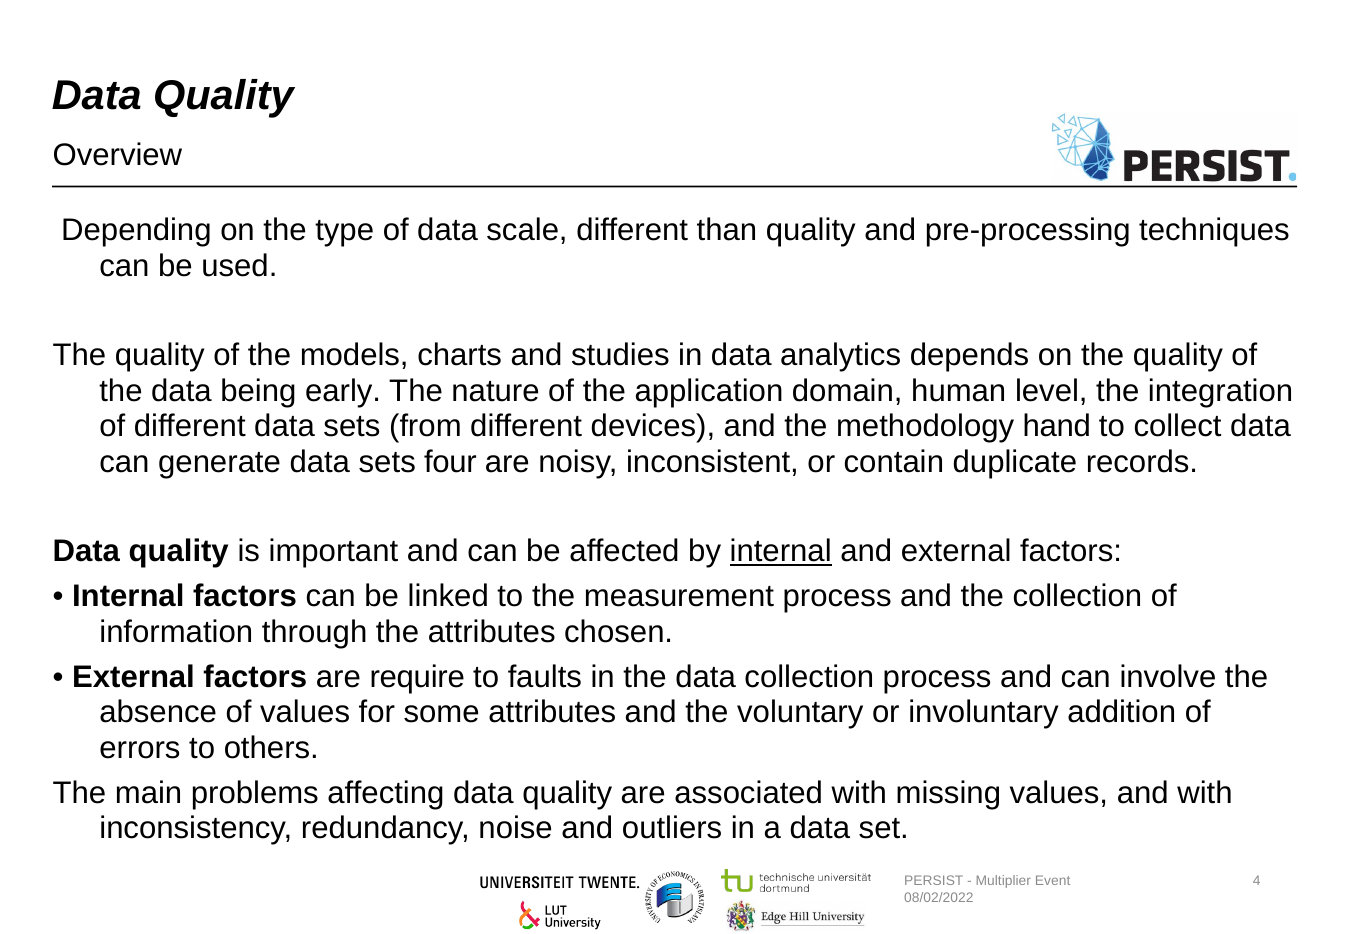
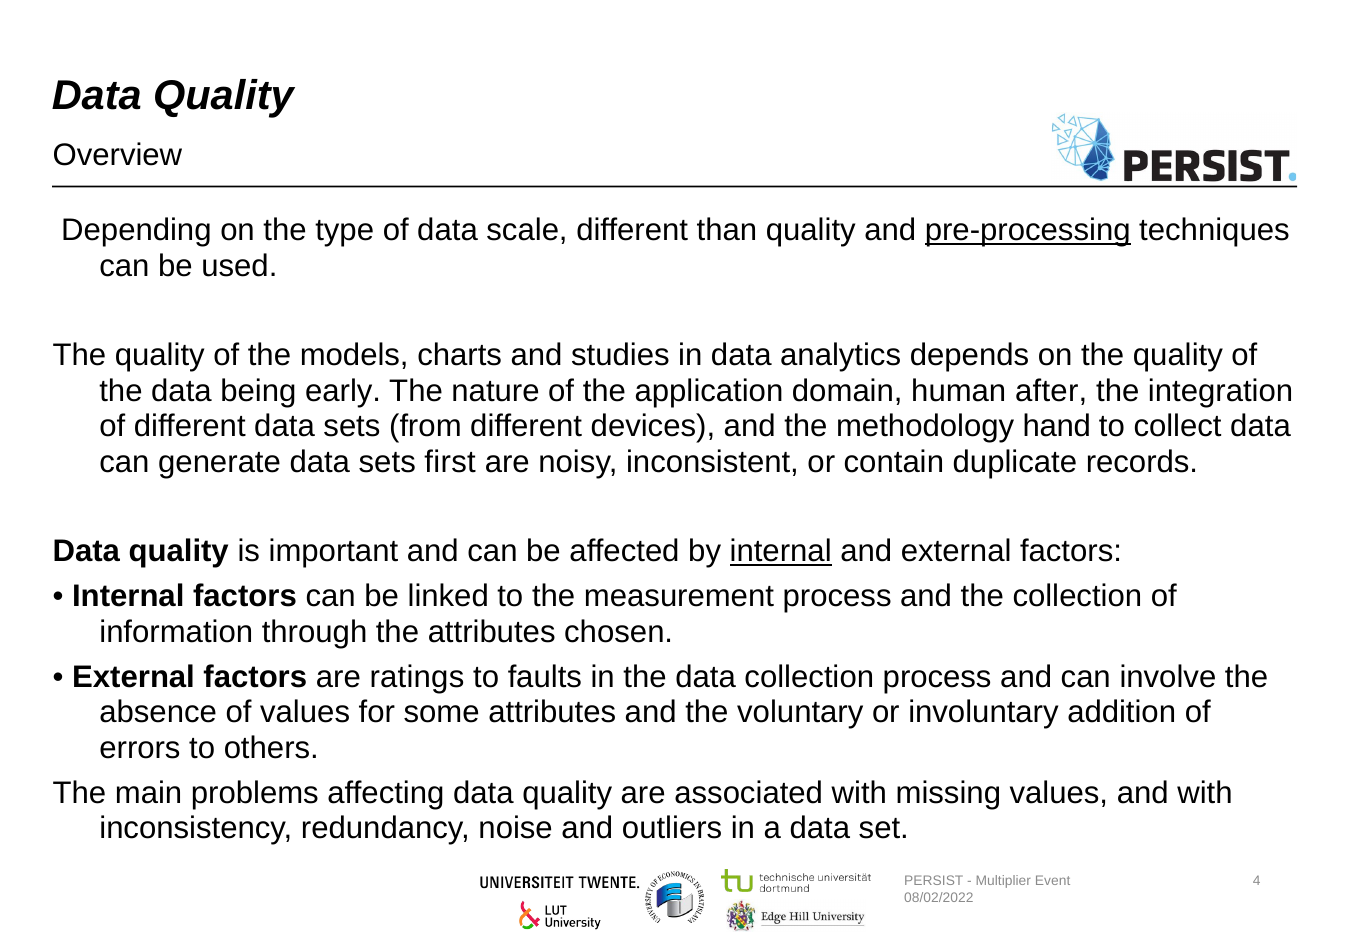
pre-processing underline: none -> present (1028, 230)
level: level -> after (1051, 391)
four: four -> first (450, 462)
require: require -> ratings (417, 677)
